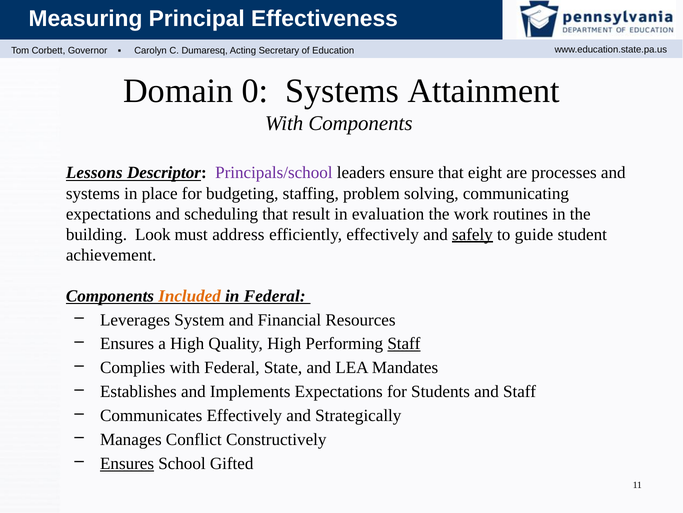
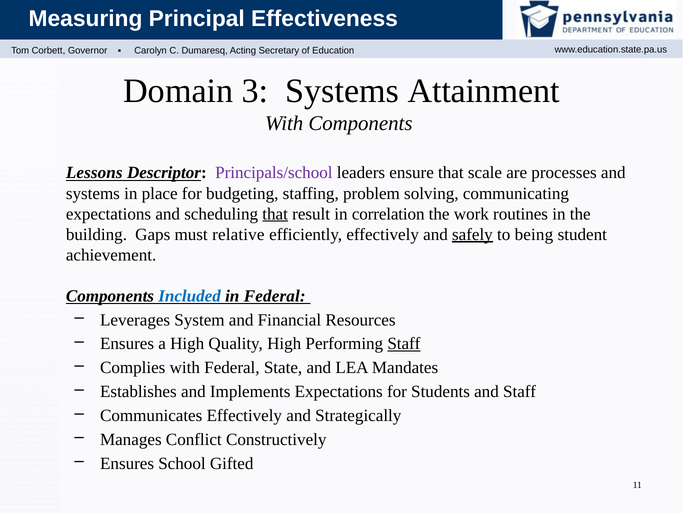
0: 0 -> 3 (255, 91)
eight: eight -> scale (485, 173)
that underline: none -> present (275, 214)
evaluation: evaluation -> correlation (388, 214)
Look: Look -> Gaps (153, 234)
address: address -> relative (238, 234)
guide: guide -> being (534, 234)
Included colour: orange -> blue (190, 296)
Ensures underline: present -> none (127, 463)
